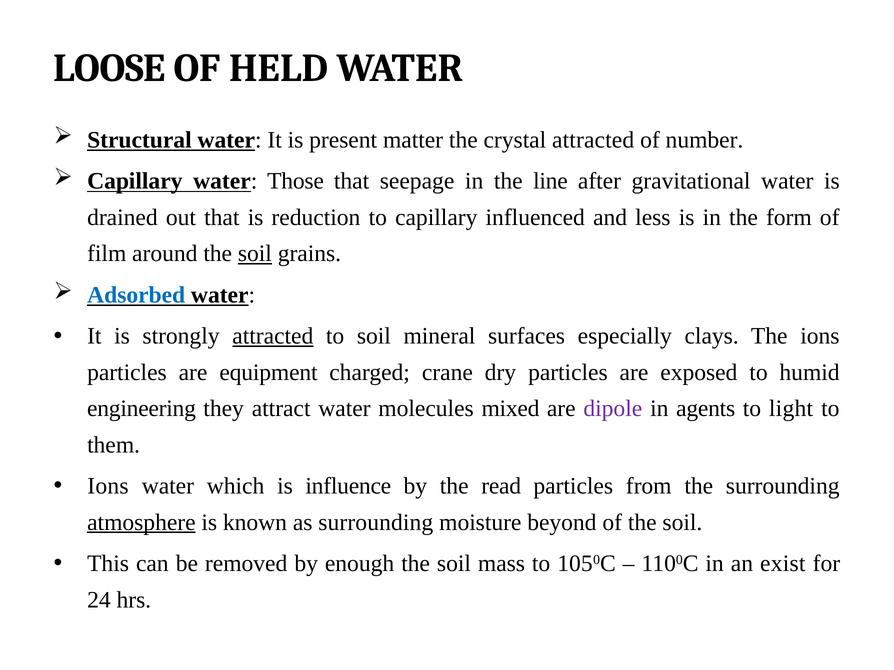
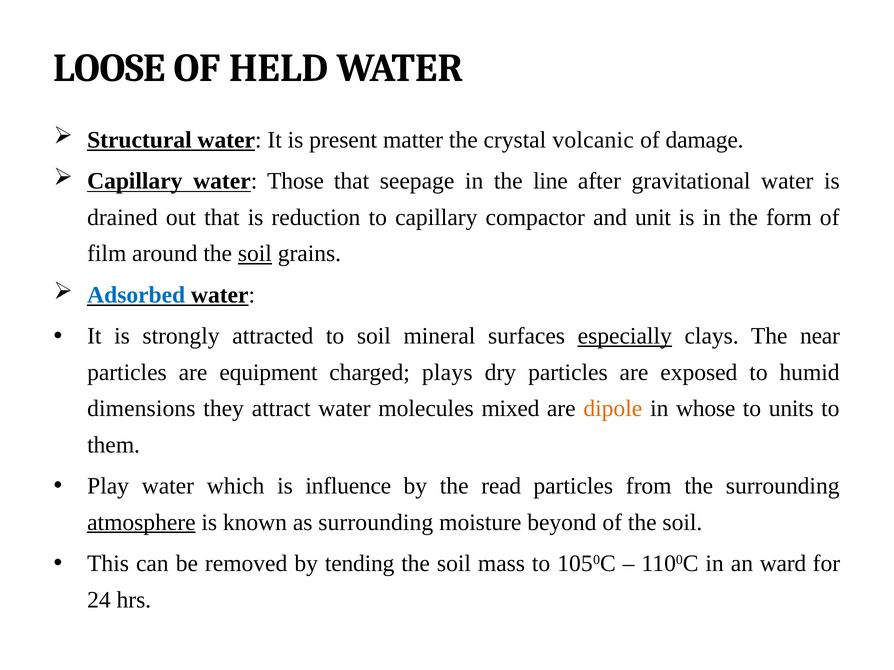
crystal attracted: attracted -> volcanic (593, 140)
number: number -> damage (705, 140)
influenced: influenced -> compactor (535, 218)
less: less -> unit (653, 218)
attracted underline: present -> none (273, 336)
especially underline: none -> present (625, 336)
The ions: ions -> near (820, 336)
crane: crane -> plays (447, 373)
engineering: engineering -> dimensions (141, 409)
dipole colour: purple -> orange (613, 409)
agents: agents -> whose (706, 409)
light: light -> units (791, 409)
Ions: Ions -> Play (108, 486)
enough: enough -> tending (360, 564)
exist: exist -> ward (783, 564)
